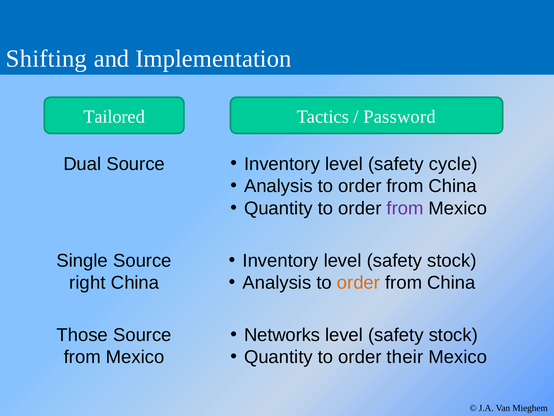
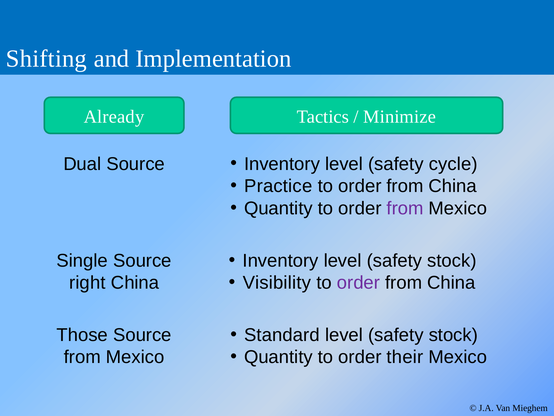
Tailored: Tailored -> Already (114, 116)
Password: Password -> Minimize (400, 116)
Analysis: Analysis -> Practice (278, 186)
Analysis: Analysis -> Visibility (277, 282)
order colour: orange -> purple (358, 282)
Networks: Networks -> Standard (282, 335)
